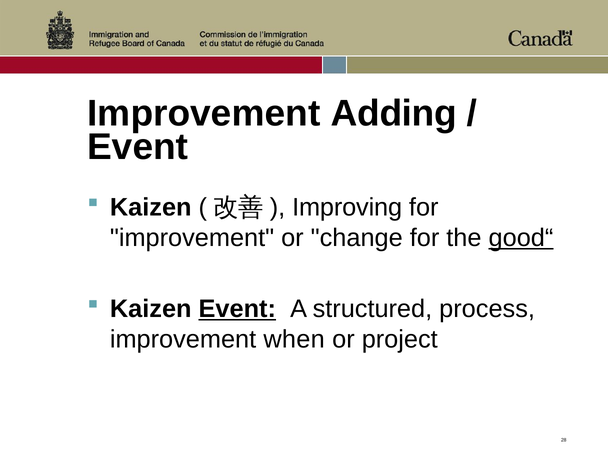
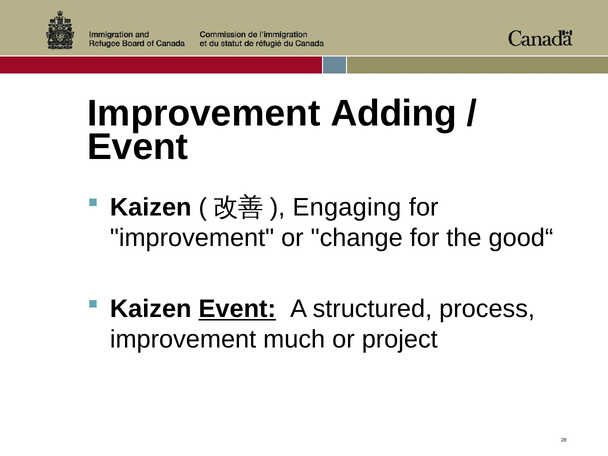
Improving: Improving -> Engaging (347, 207)
good“ underline: present -> none (521, 238)
when: when -> much (294, 339)
